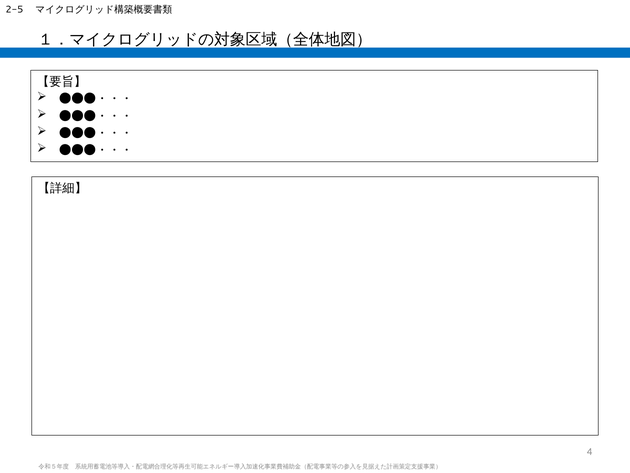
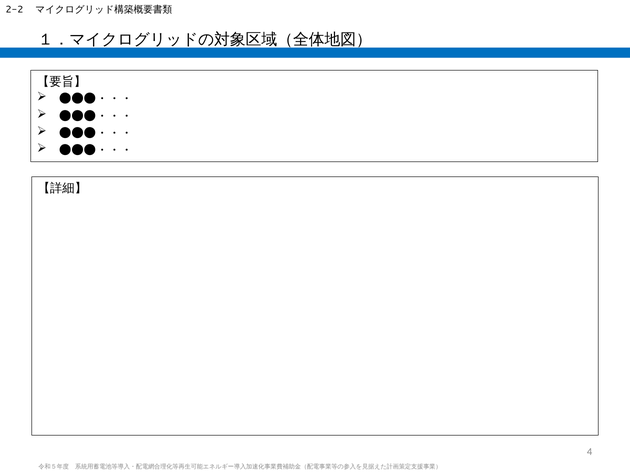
2-5: 2-5 -> 2-2 (14, 10)
